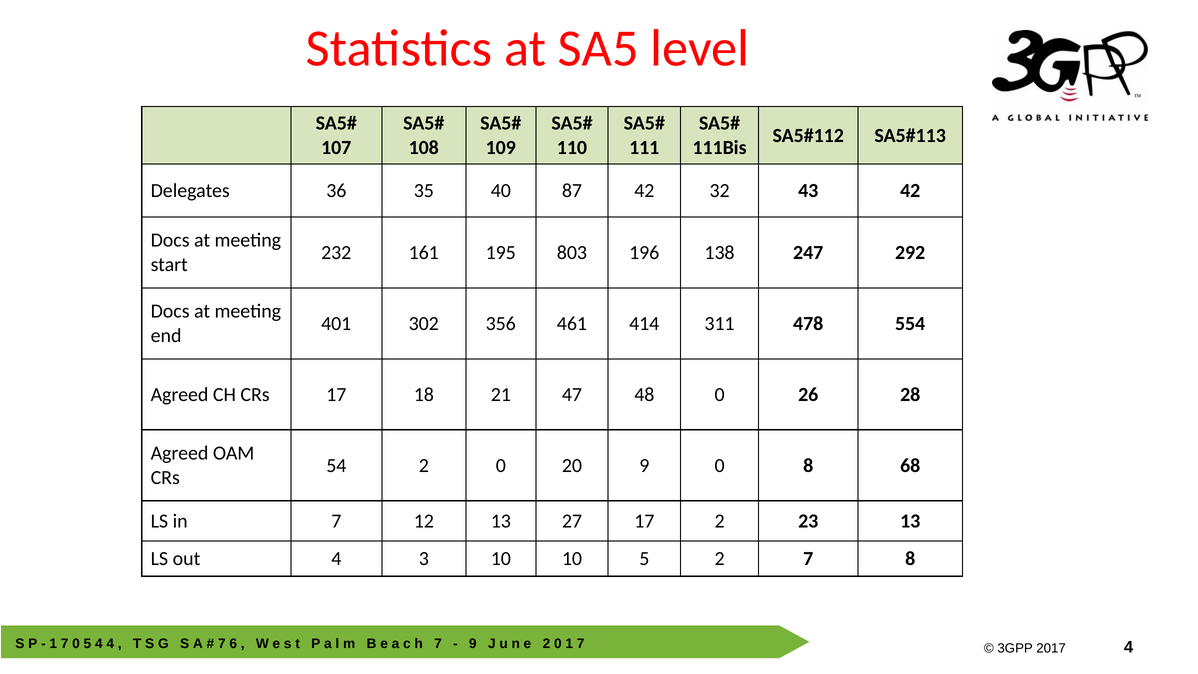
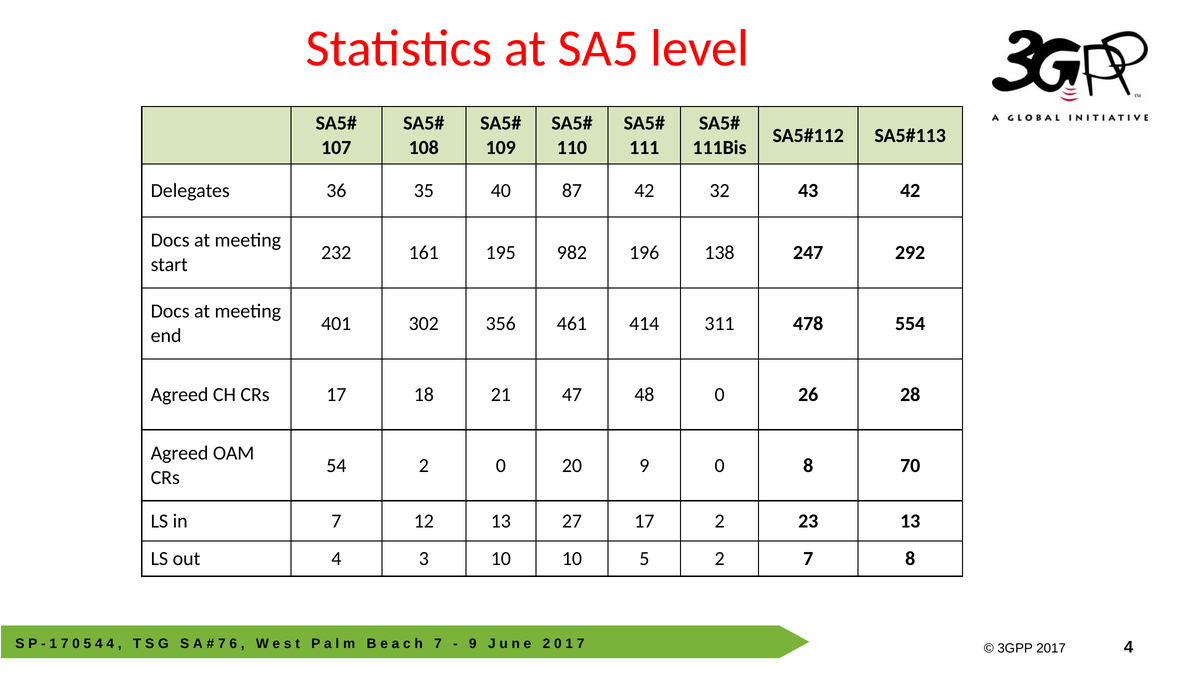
803: 803 -> 982 (572, 253)
68: 68 -> 70 (910, 465)
